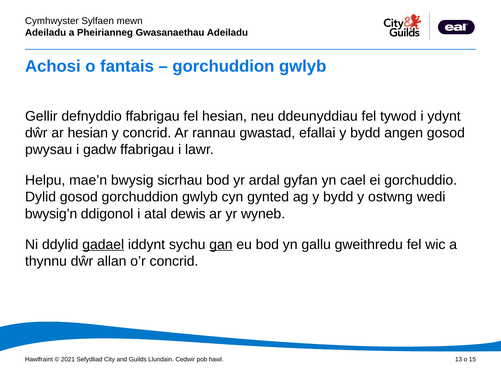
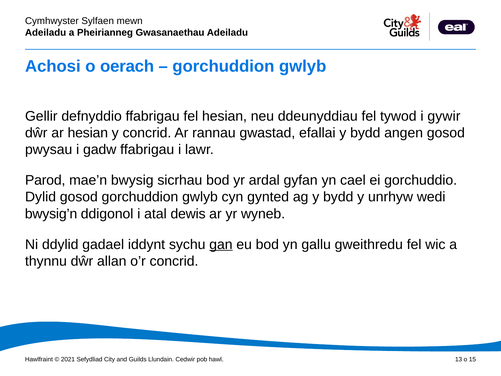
fantais: fantais -> oerach (127, 66)
ydynt: ydynt -> gywir (444, 116)
Helpu: Helpu -> Parod (45, 180)
ostwng: ostwng -> unrhyw (391, 197)
gadael underline: present -> none (103, 244)
